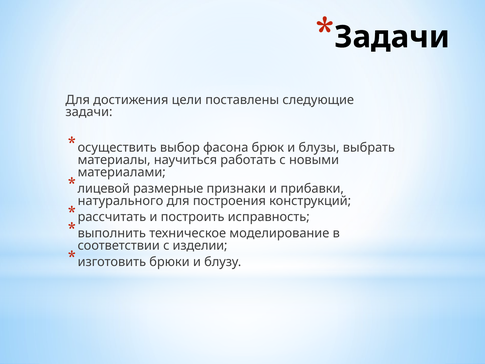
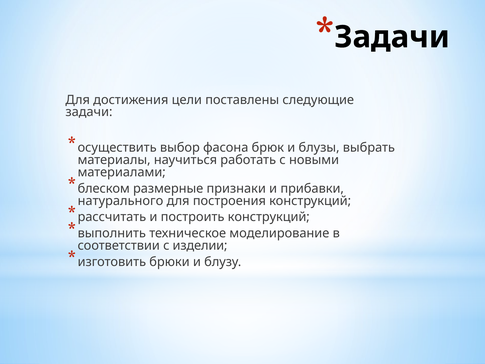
лицевой: лицевой -> блеском (104, 188)
построить исправность: исправность -> конструкций (269, 217)
